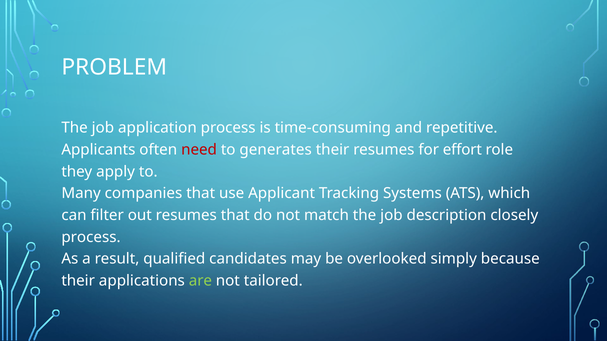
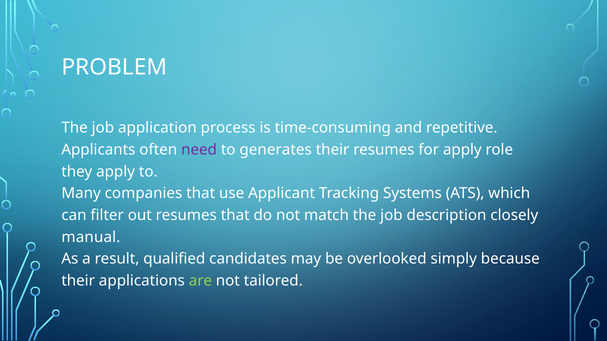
need colour: red -> purple (199, 150)
for effort: effort -> apply (462, 150)
process: process -> manual (91, 237)
